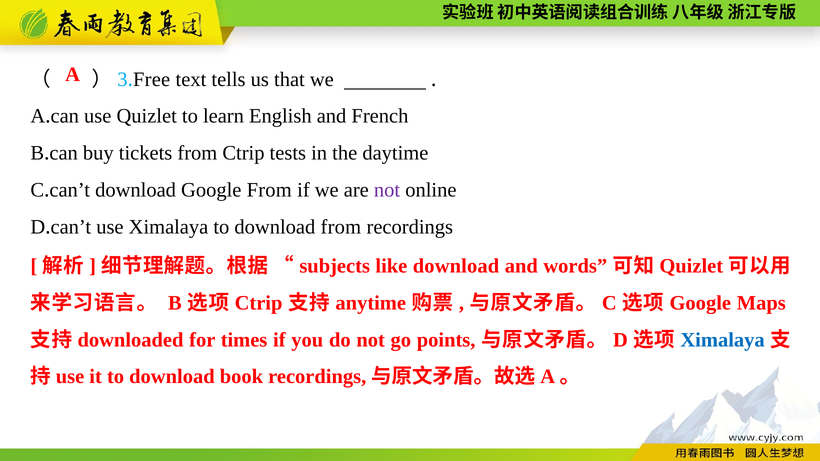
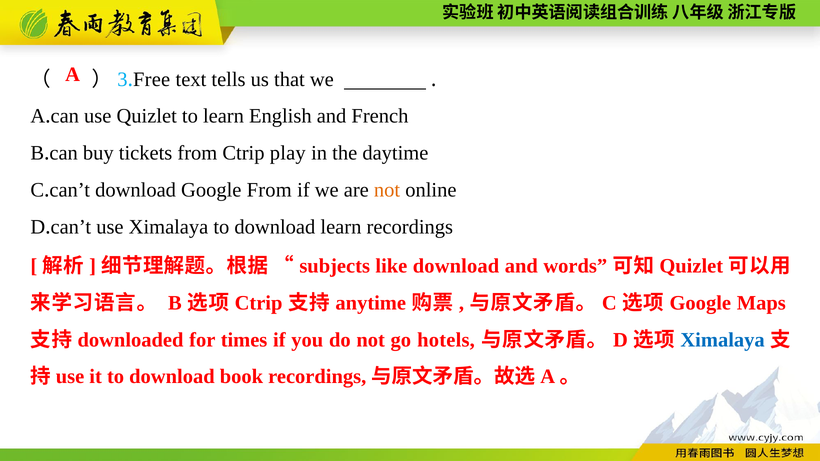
tests: tests -> play (288, 153)
not colour: purple -> orange (387, 190)
download from: from -> learn (341, 227)
points: points -> hotels (446, 340)
